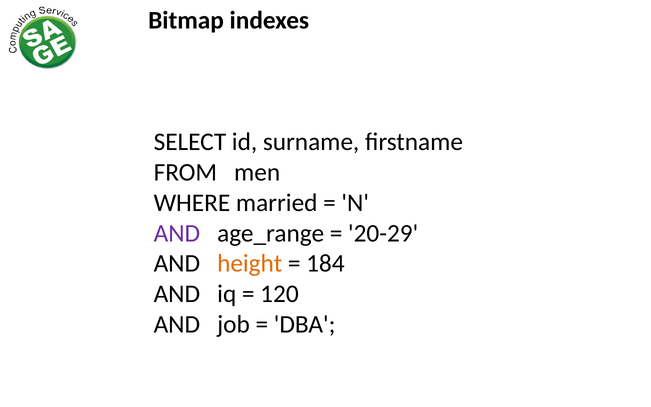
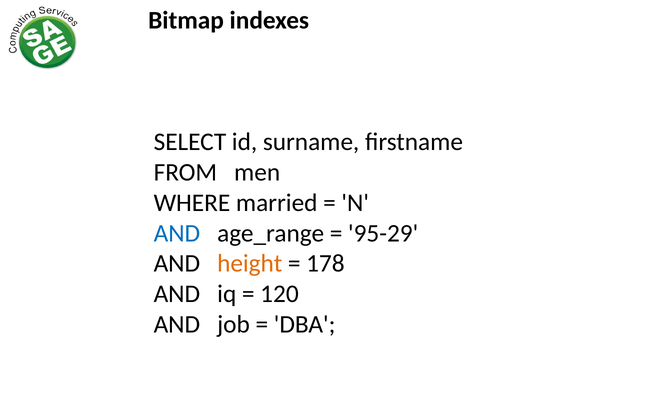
AND colour: purple -> blue (177, 233)
20-29: 20-29 -> 95-29 (383, 233)
184: 184 -> 178 (325, 264)
